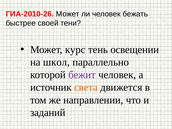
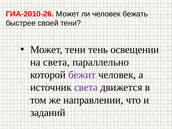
Может курс: курс -> тени (75, 50)
на школ: школ -> света (56, 62)
света colour: orange -> purple (86, 87)
